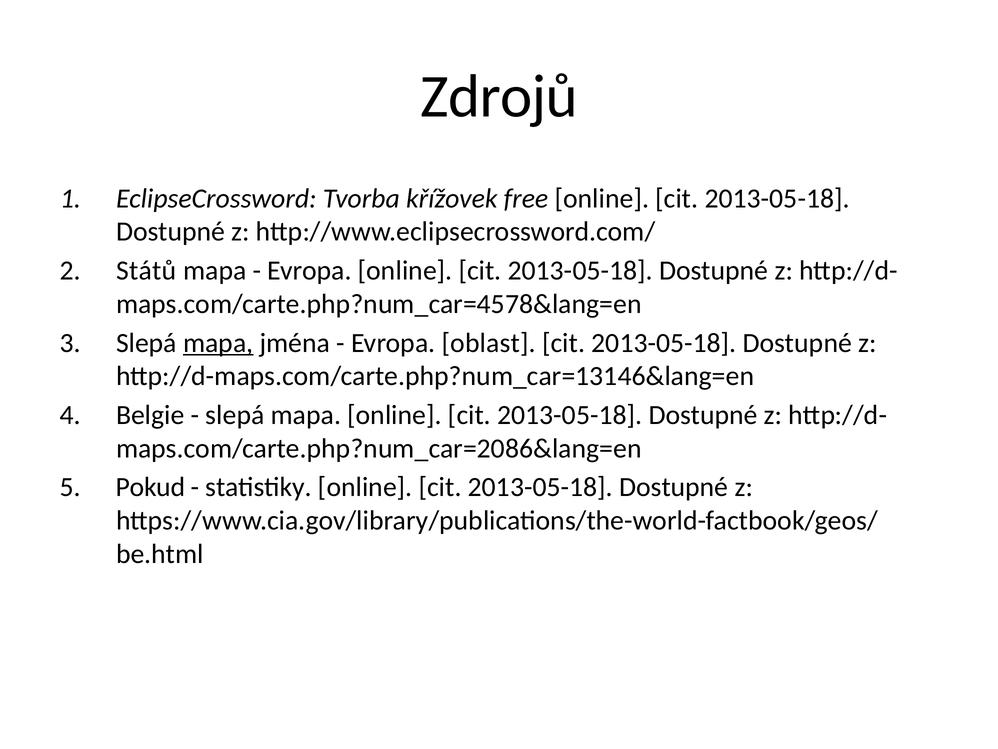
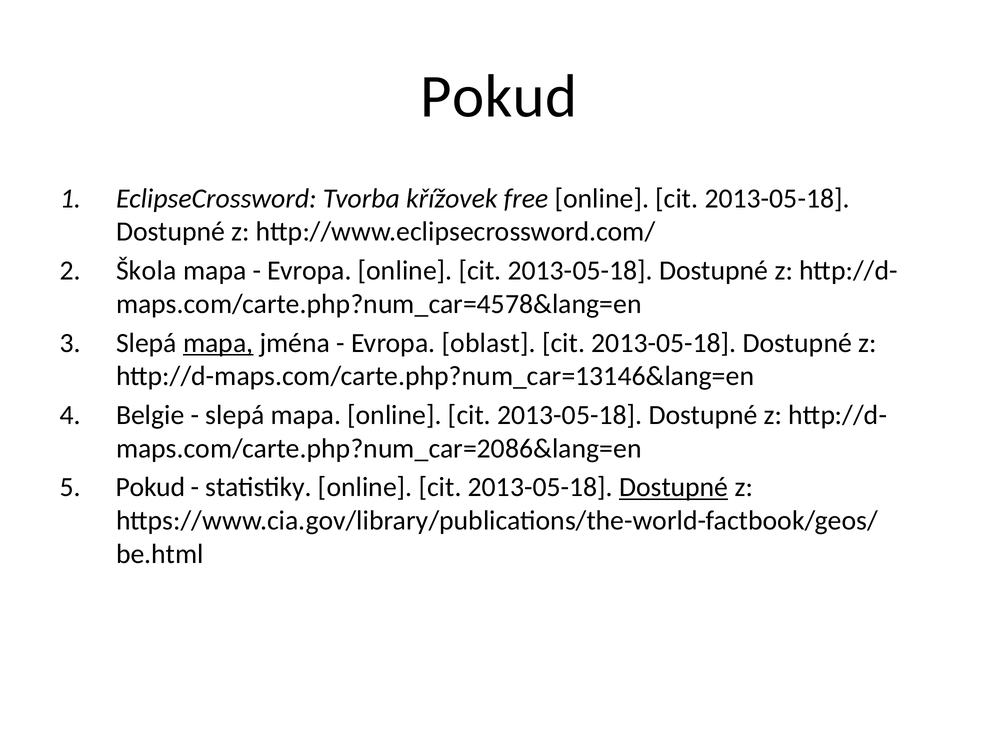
Zdrojů: Zdrojů -> Pokud (499, 97)
Států: Států -> Škola (146, 270)
Dostupné underline: none -> present (674, 487)
